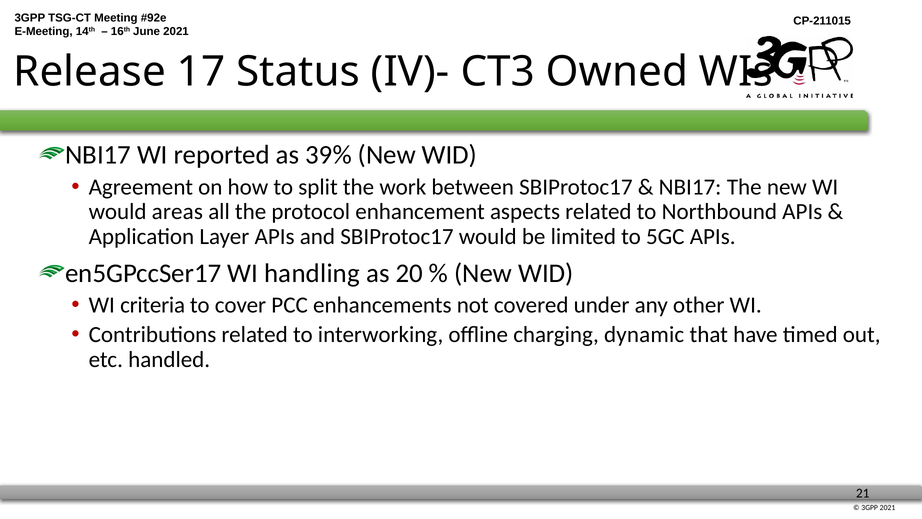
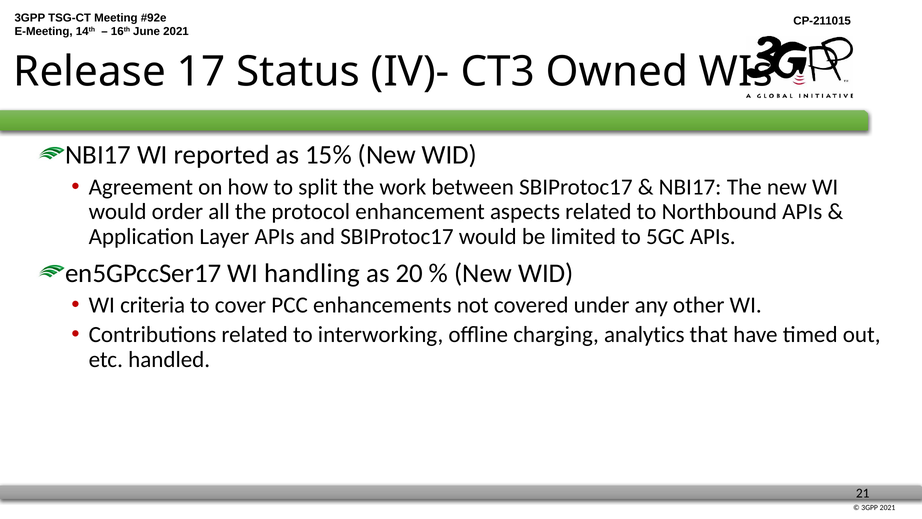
39%: 39% -> 15% (329, 155)
areas: areas -> order (177, 212)
dynamic: dynamic -> analytics (644, 335)
